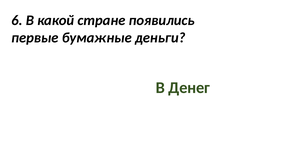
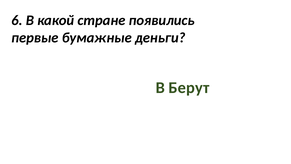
Денег: Денег -> Берут (189, 87)
